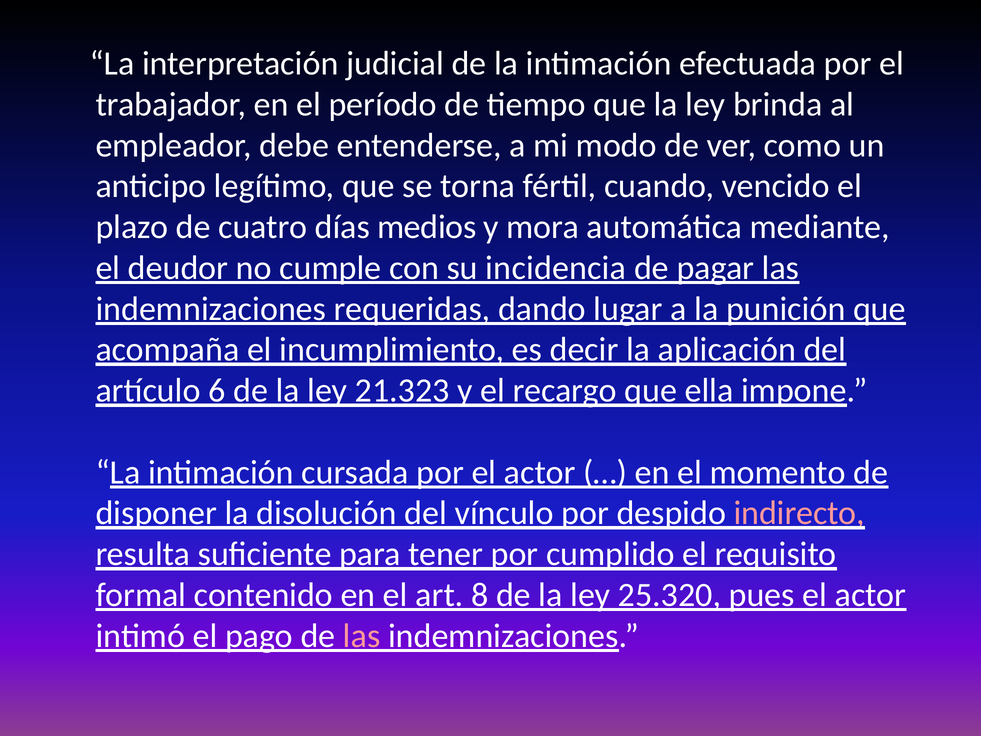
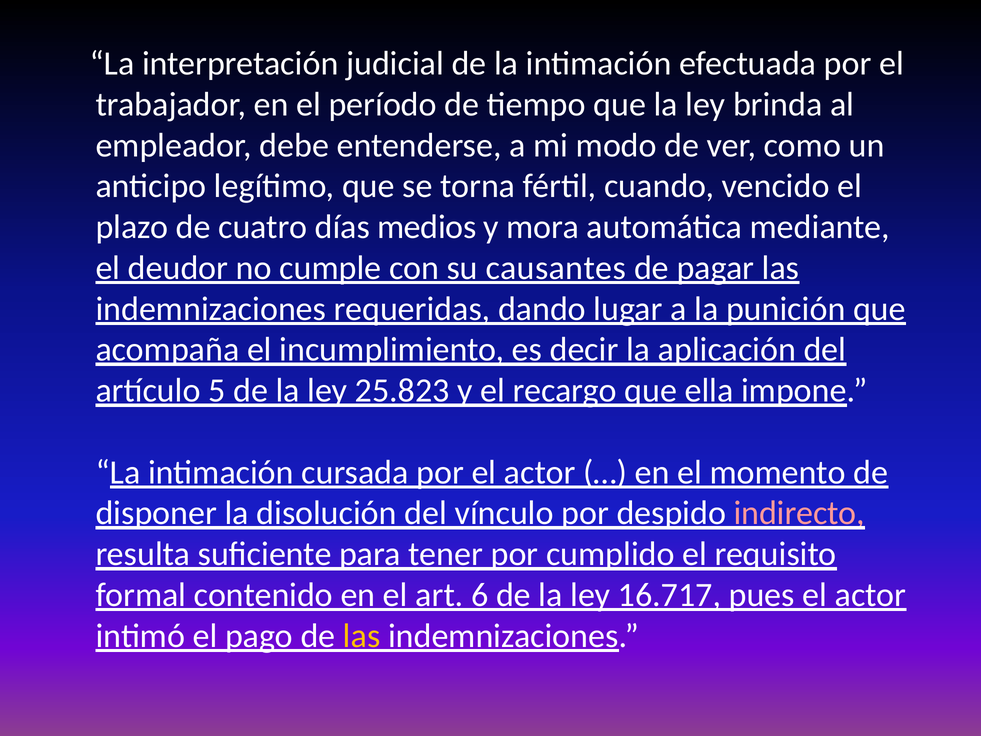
incidencia: incidencia -> causantes (556, 268)
6: 6 -> 5 (217, 390)
21.323: 21.323 -> 25.823 (402, 390)
8: 8 -> 6 (480, 595)
25.320: 25.320 -> 16.717 (669, 595)
las colour: pink -> yellow (362, 636)
